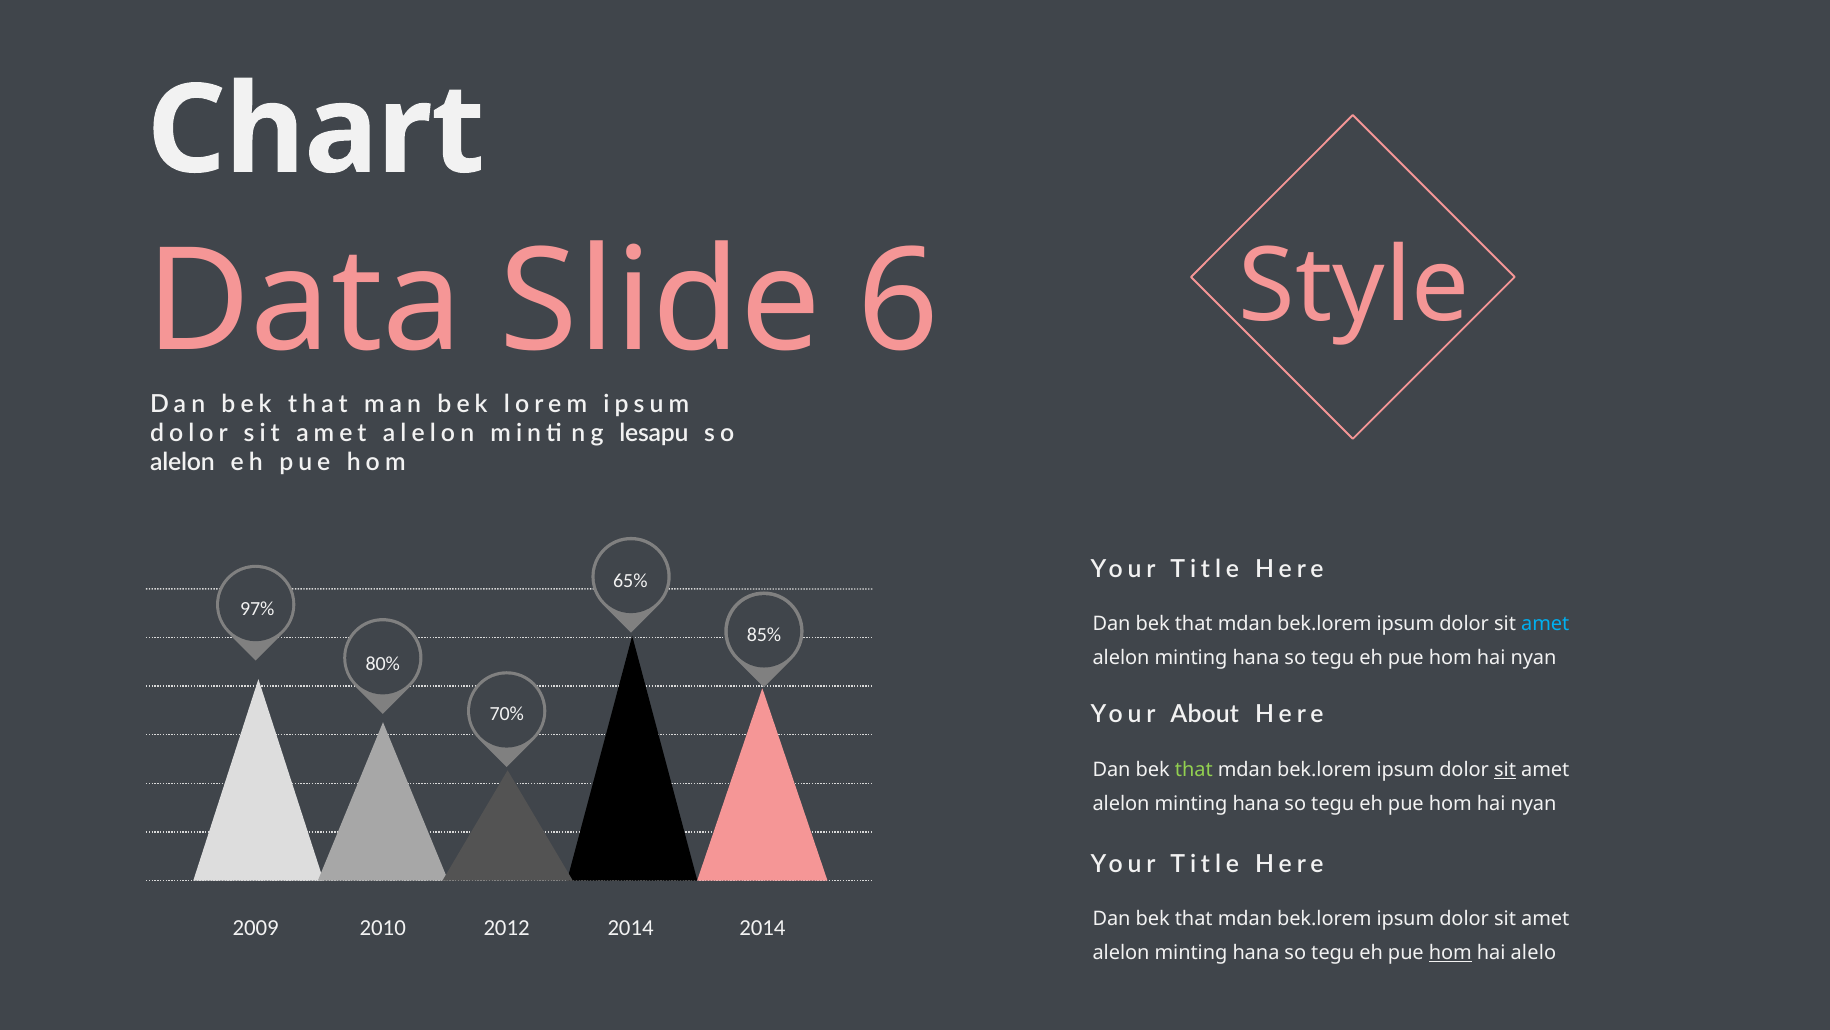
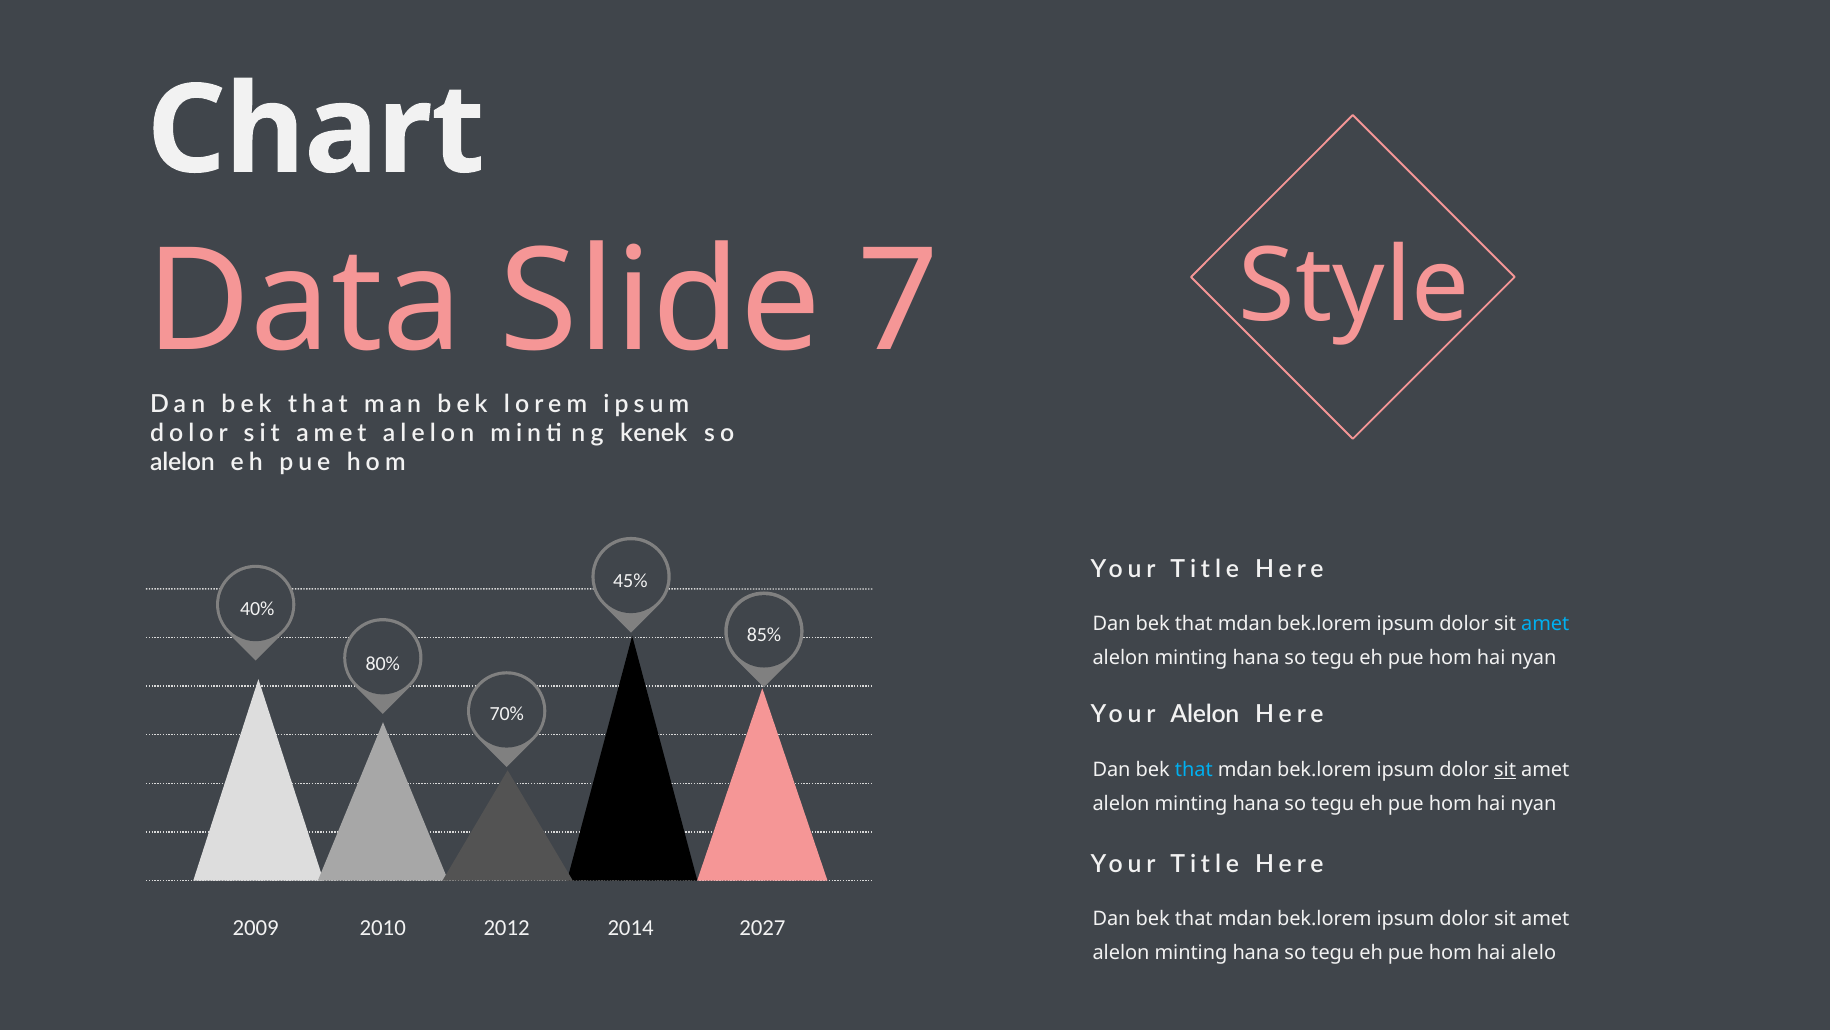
6: 6 -> 7 (899, 302)
lesapu: lesapu -> kenek (654, 433)
65%: 65% -> 45% (630, 581)
97%: 97% -> 40% (257, 609)
Your About: About -> Alelon (1205, 714)
that colour: light green -> light blue (1194, 770)
2014 2014: 2014 -> 2027 (762, 927)
hom underline: present -> none (1450, 952)
